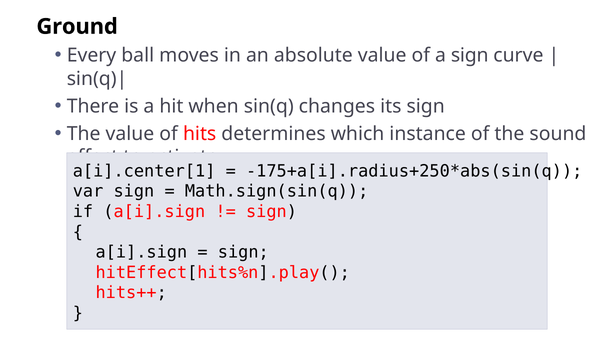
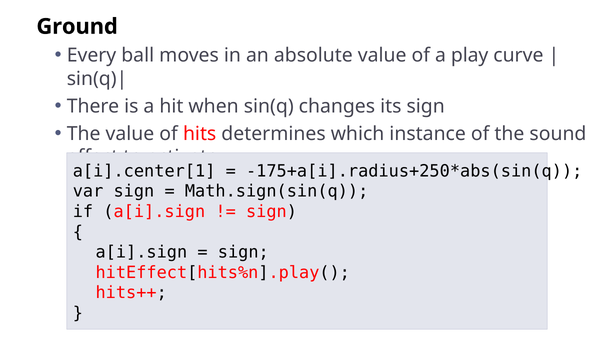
a sign: sign -> play (470, 55)
